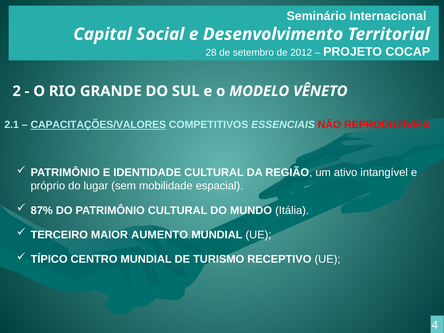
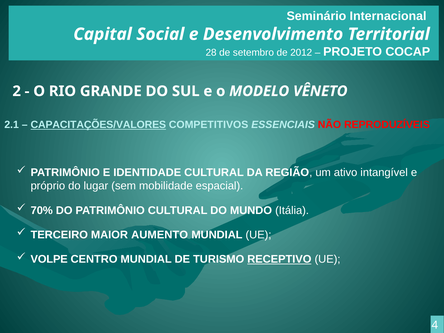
87%: 87% -> 70% (42, 210)
TÍPICO: TÍPICO -> VOLPE (49, 259)
RECEPTIVO underline: none -> present (279, 259)
